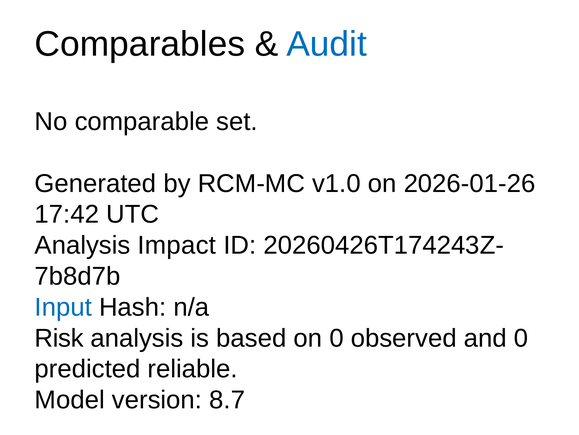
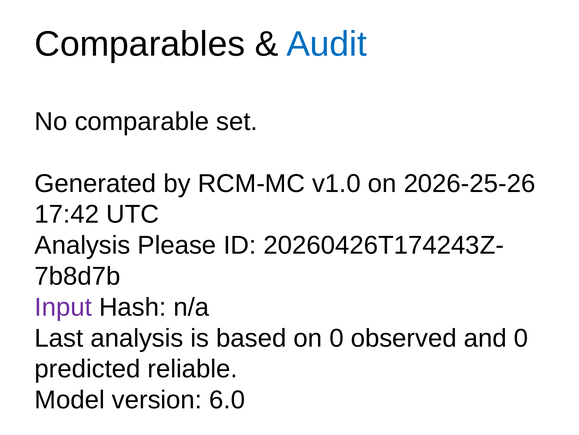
2026-01-26: 2026-01-26 -> 2026-25-26 (470, 183)
Impact: Impact -> Please (177, 245)
Input colour: blue -> purple (63, 307)
Risk: Risk -> Last (59, 338)
8.7: 8.7 -> 6.0 (227, 399)
